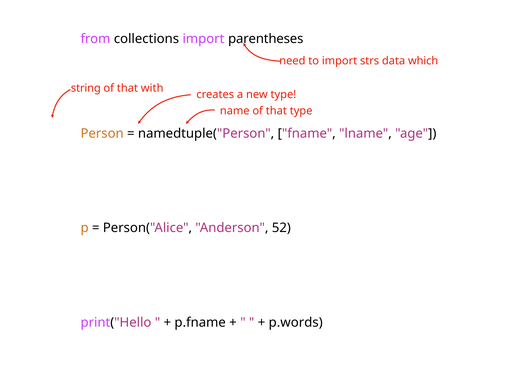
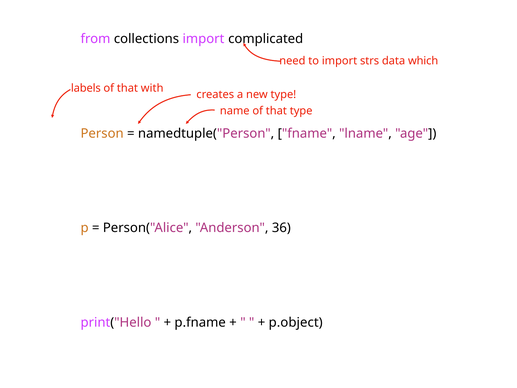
parentheses: parentheses -> complicated (266, 39)
string: string -> labels (86, 88)
52: 52 -> 36 (281, 228)
p.words: p.words -> p.object (296, 322)
